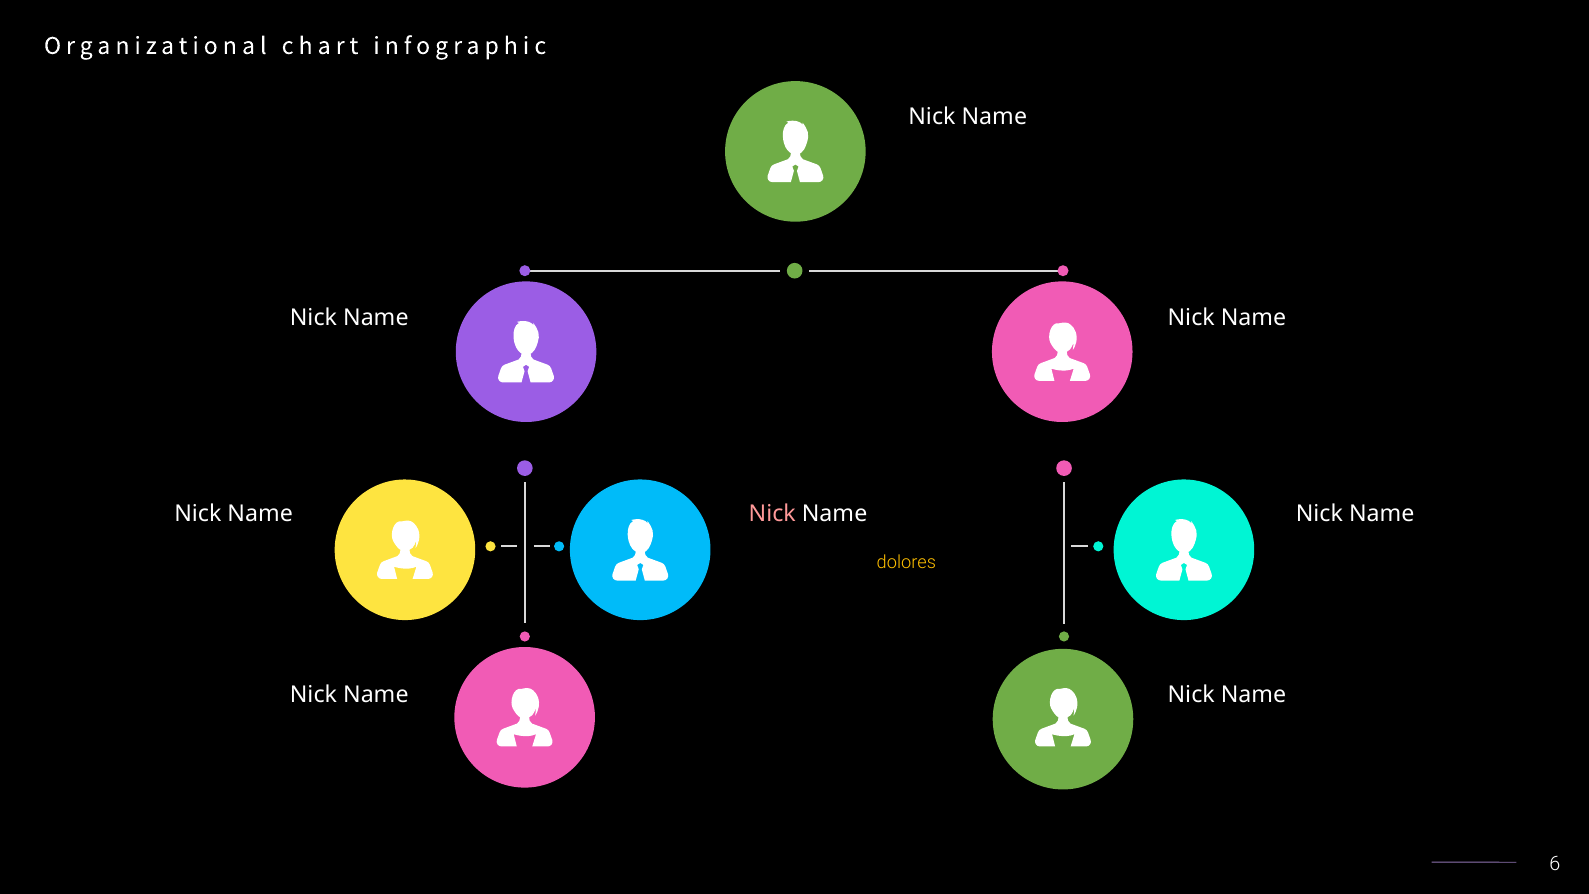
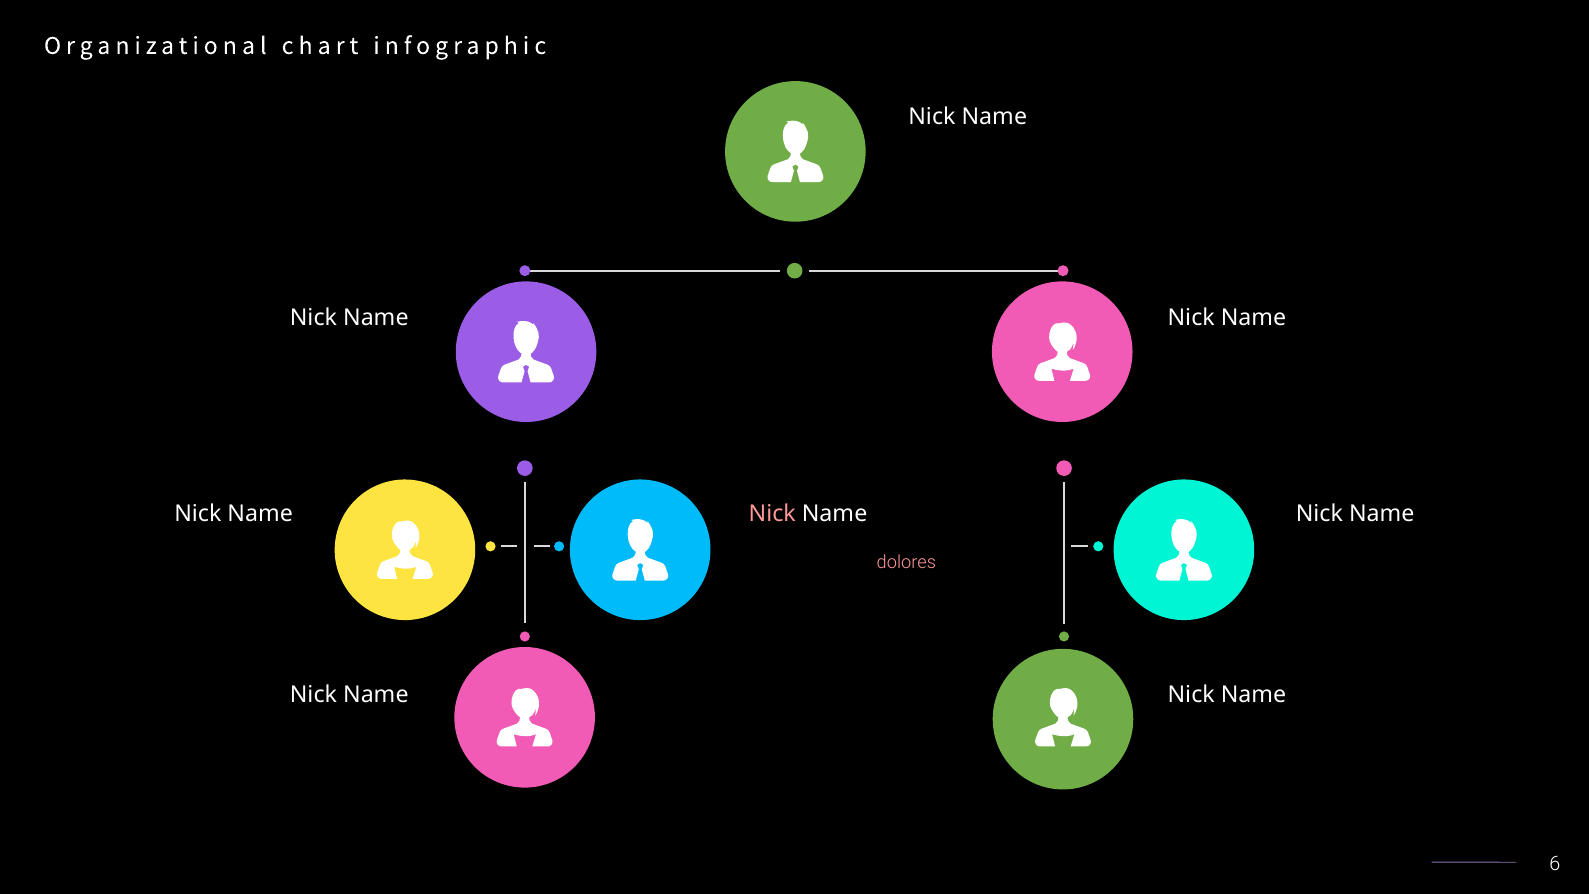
dolores colour: yellow -> pink (906, 562)
